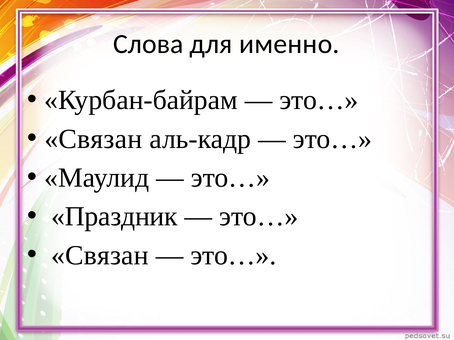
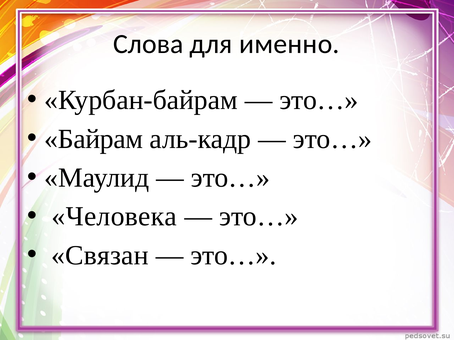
Связан: Связан -> Байрам (94, 139)
Праздник: Праздник -> Человека (114, 217)
